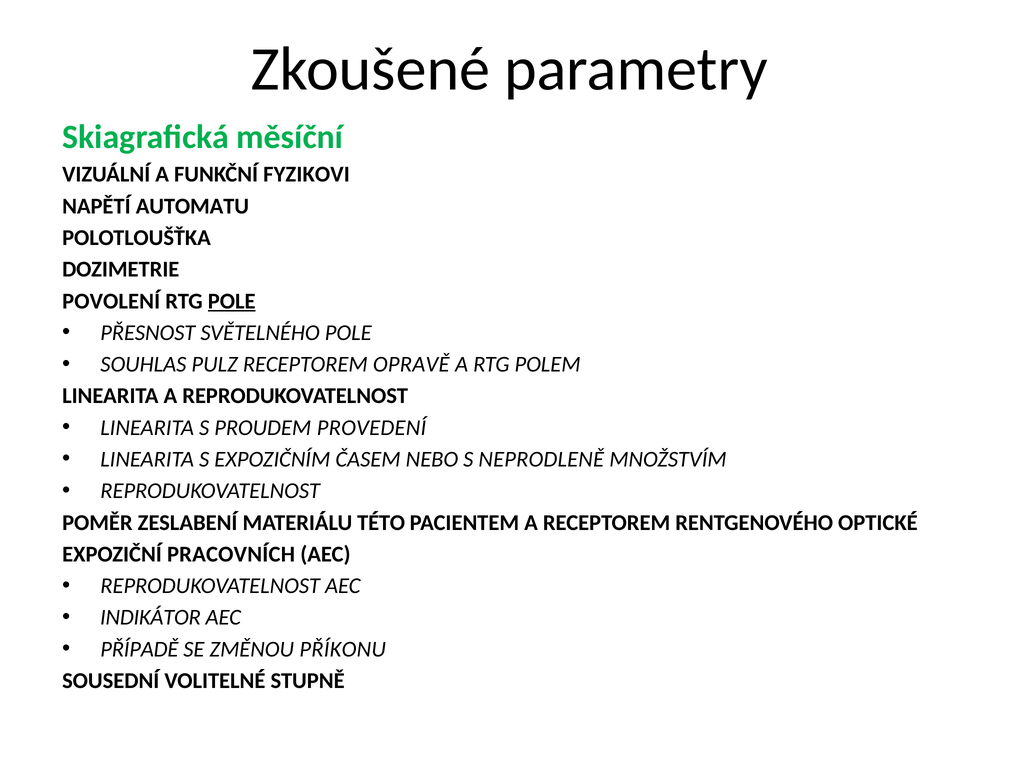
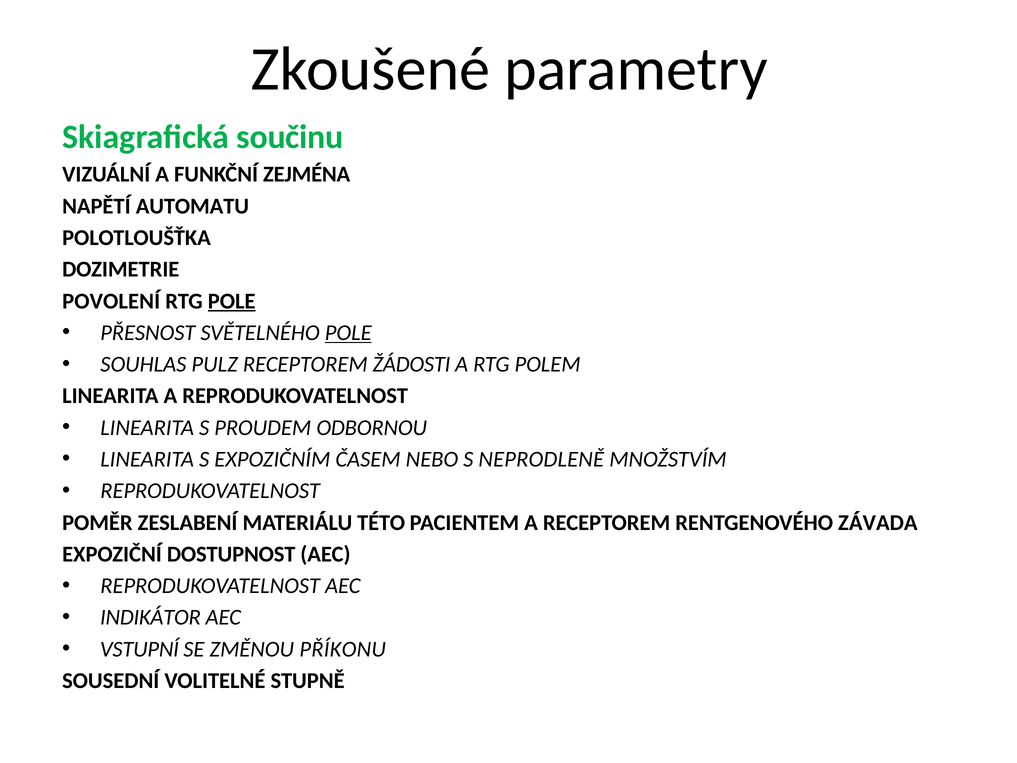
měsíční: měsíční -> součinu (290, 137)
FYZIKOVI: FYZIKOVI -> ZEJMÉNA (307, 174)
POLE underline: none -> present (348, 333)
OPRAVĚ: OPRAVĚ -> ŽÁDOSTI (411, 364)
PROVEDENÍ: PROVEDENÍ -> ODBORNOU (372, 428)
OPTICKÉ: OPTICKÉ -> ZÁVADA (878, 522)
PRACOVNÍCH: PRACOVNÍCH -> DOSTUPNOST (231, 554)
PŘÍPADĚ: PŘÍPADĚ -> VSTUPNÍ (139, 649)
